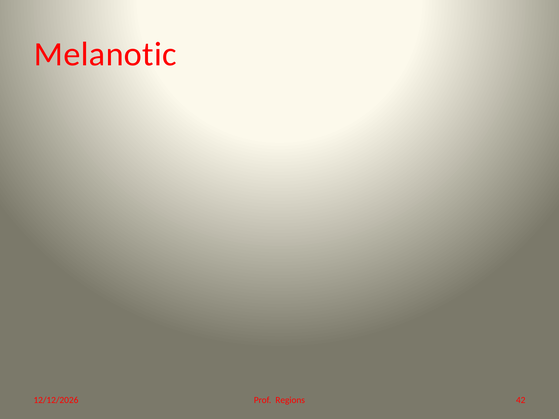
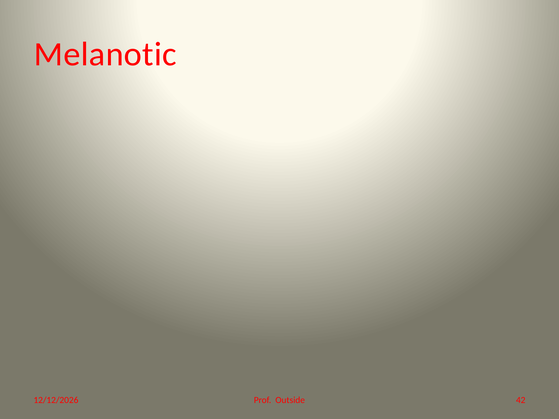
Regions: Regions -> Outside (290, 400)
